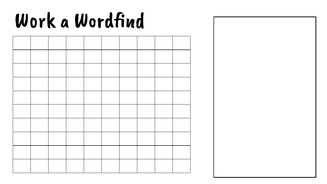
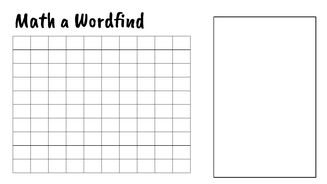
Work: Work -> Math (35, 20)
